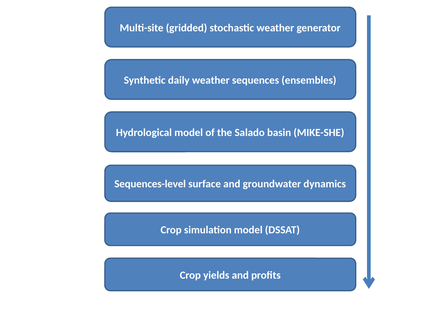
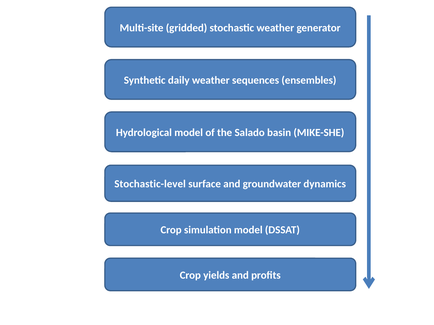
Sequences-level: Sequences-level -> Stochastic-level (150, 184)
